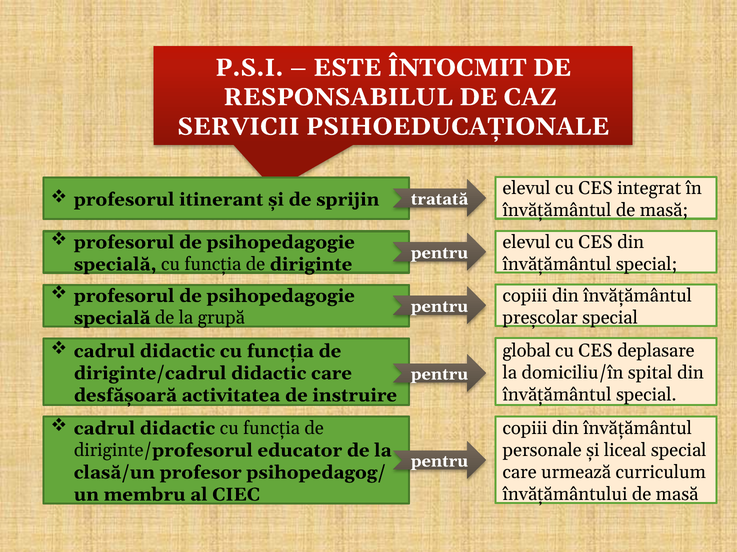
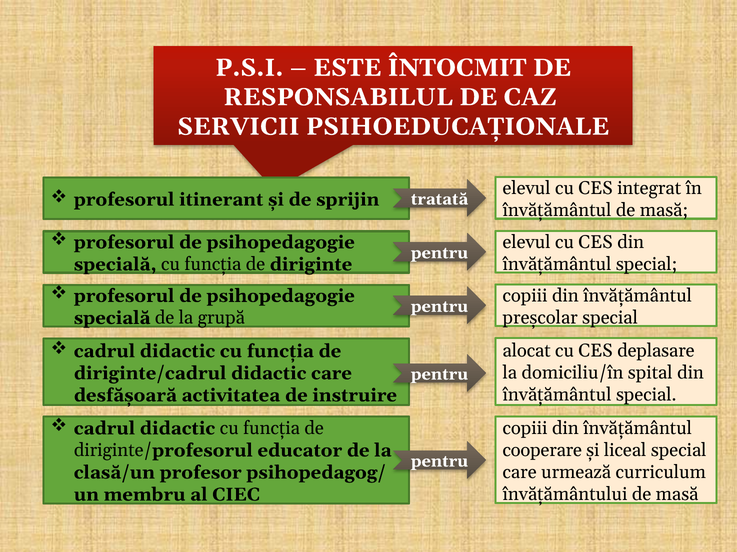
global: global -> alocat (527, 351)
personale: personale -> cooperare (542, 451)
